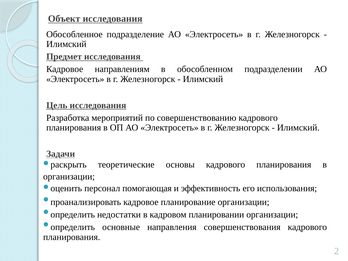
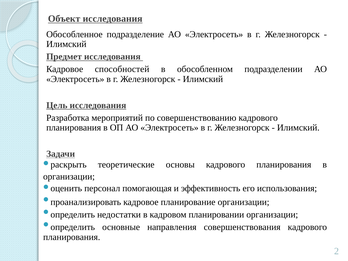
направлениям: направлениям -> способностей (122, 69)
